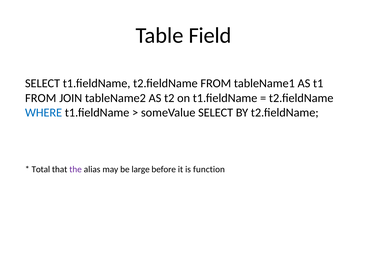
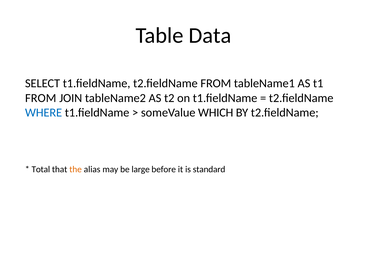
Field: Field -> Data (210, 36)
someValue SELECT: SELECT -> WHICH (216, 113)
the colour: purple -> orange (76, 169)
function: function -> standard (209, 169)
